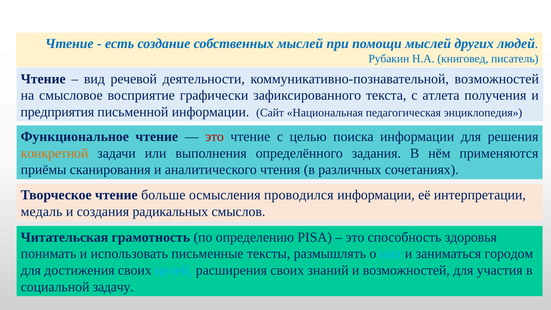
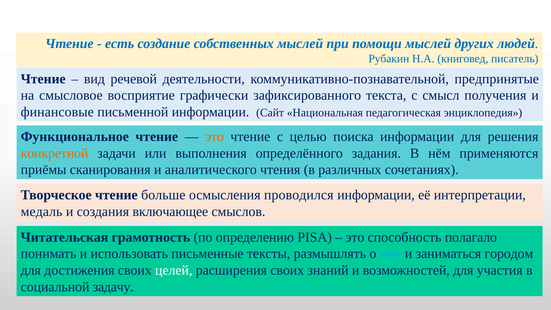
коммуникативно-познавательной возможностей: возможностей -> предпринятые (497, 79)
атлета: атлета -> смысл (441, 95)
предприятия: предприятия -> финансовые (57, 112)
это colour: red -> orange (215, 137)
радикальных: радикальных -> включающее (170, 211)
здоровья: здоровья -> полагало (471, 237)
целей colour: light blue -> white (174, 270)
